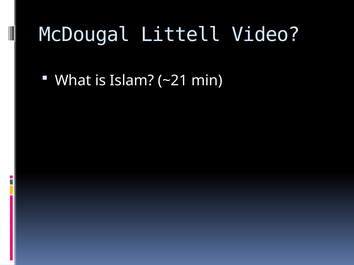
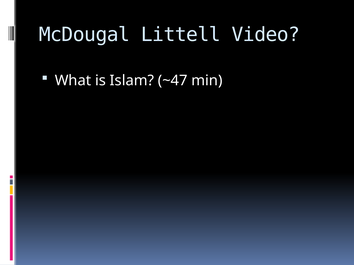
~21: ~21 -> ~47 (173, 81)
